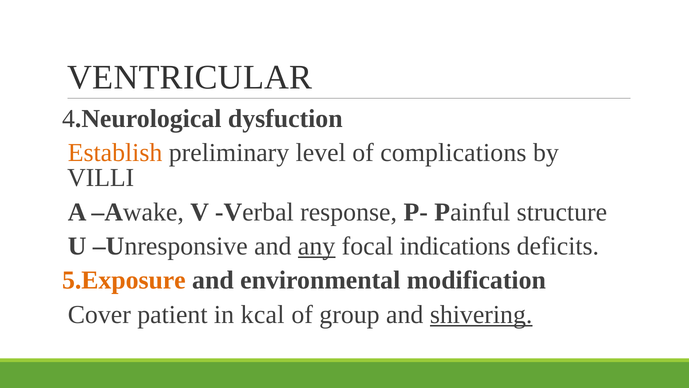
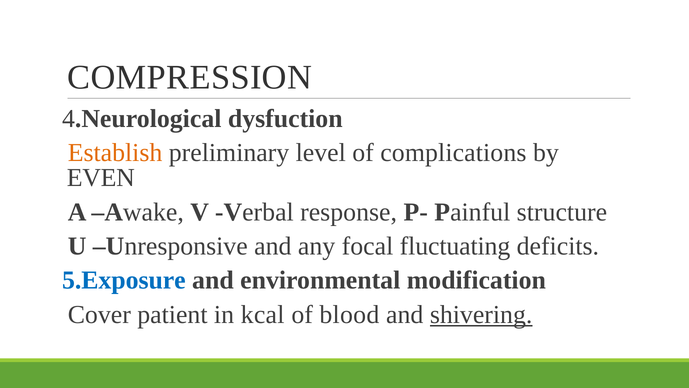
VENTRICULAR: VENTRICULAR -> COMPRESSION (190, 77)
VILLI: VILLI -> EVEN (101, 178)
any underline: present -> none (317, 246)
indications: indications -> fluctuating (455, 246)
5.Exposure colour: orange -> blue (124, 280)
group: group -> blood (349, 314)
